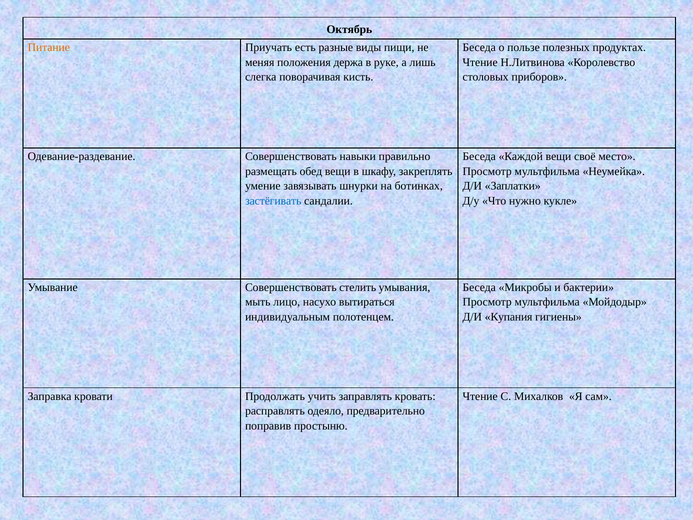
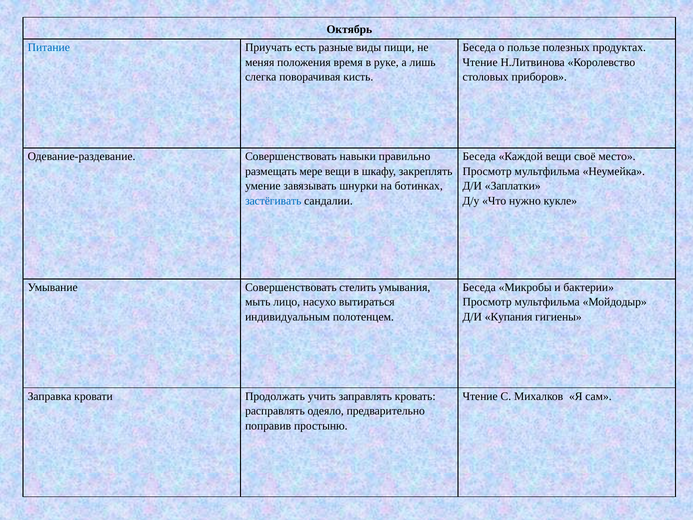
Питание colour: orange -> blue (49, 47)
держа: держа -> время (348, 62)
обед: обед -> мере (311, 171)
